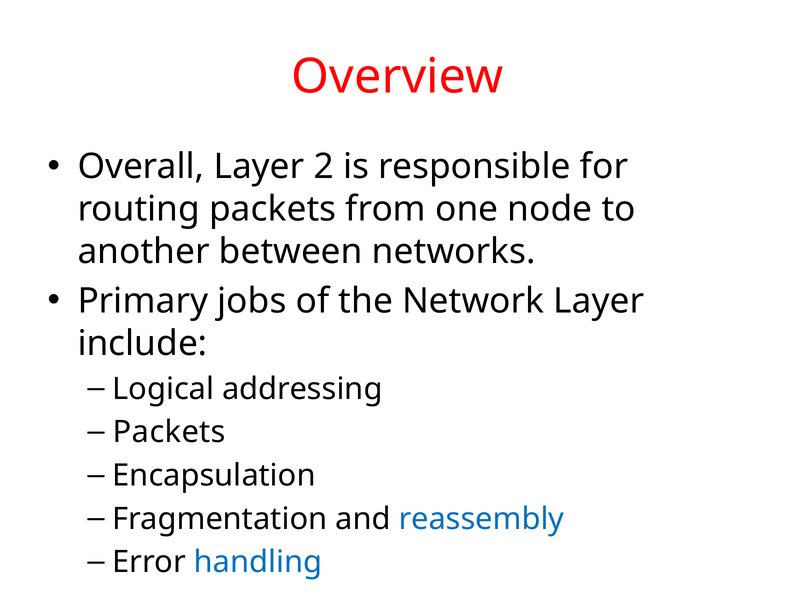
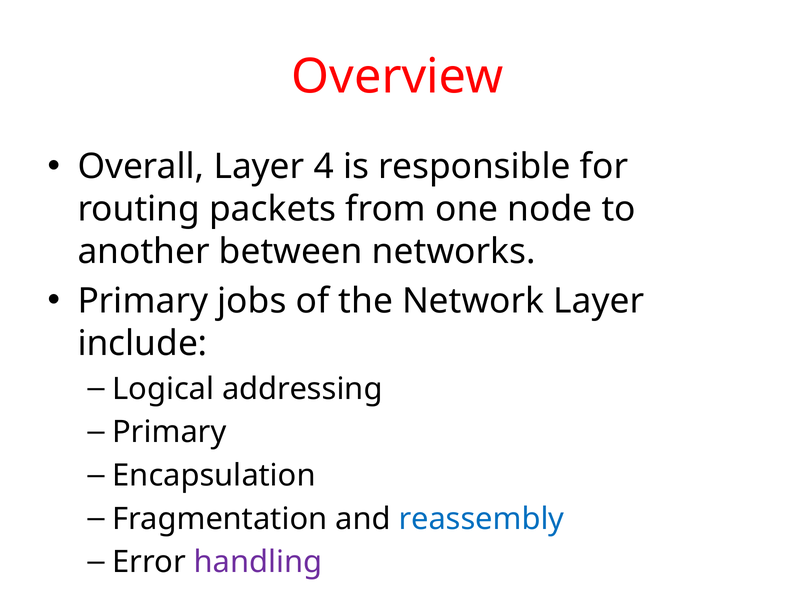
2: 2 -> 4 (324, 167)
Packets: Packets -> Primary (169, 432)
handling colour: blue -> purple (258, 562)
